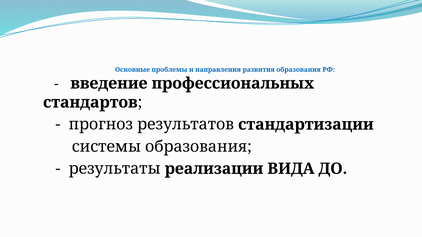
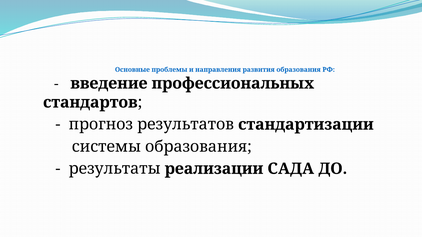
ВИДА: ВИДА -> САДА (291, 169)
